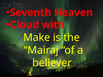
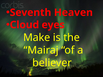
with: with -> eyes (53, 25)
